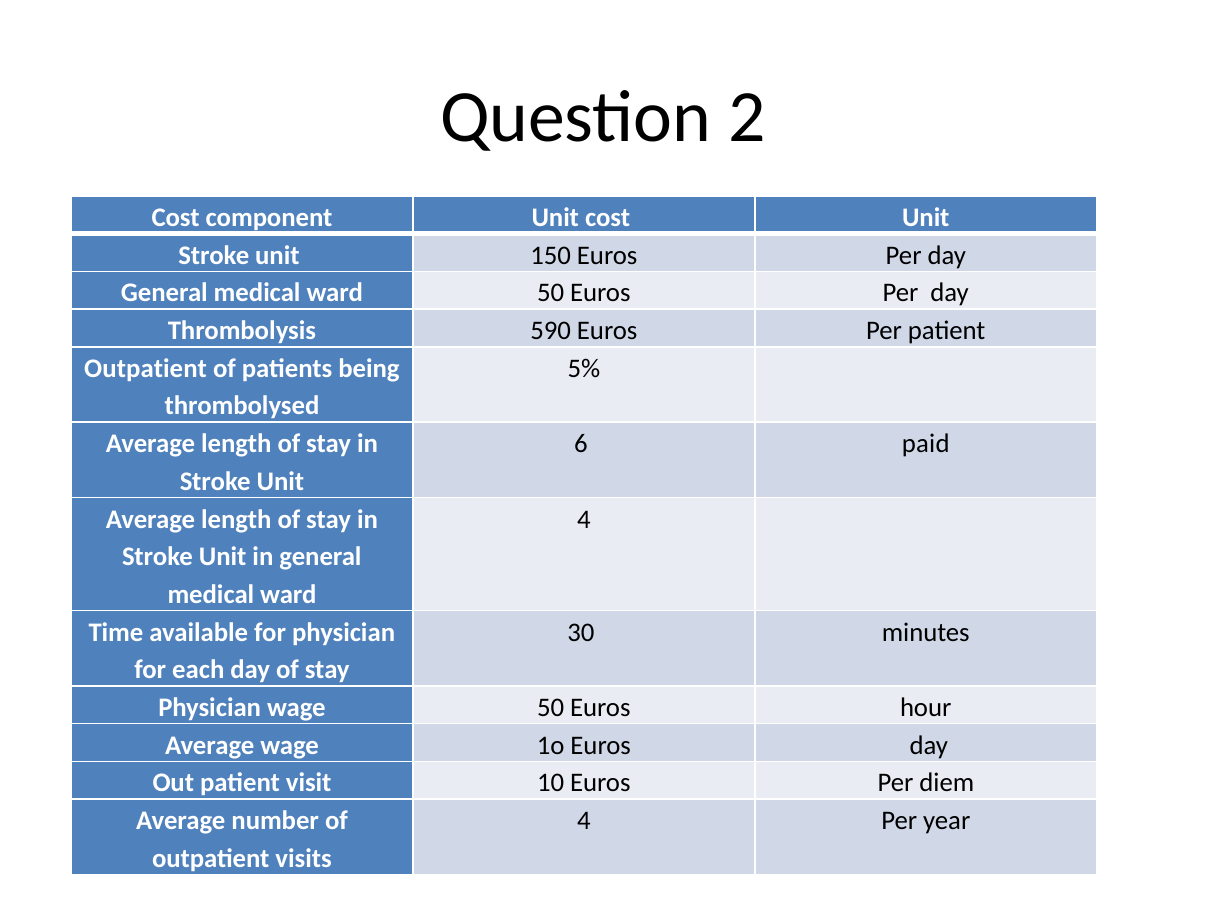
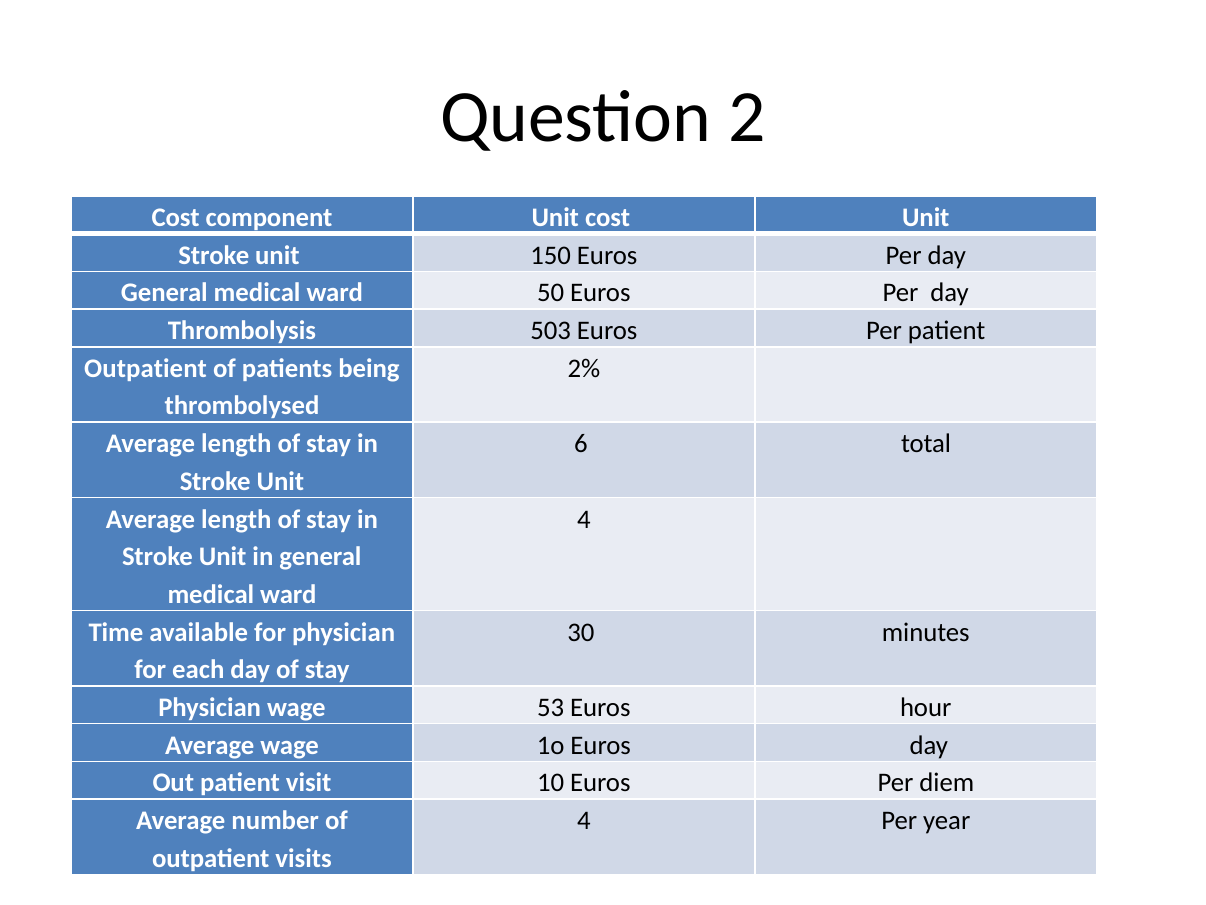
590: 590 -> 503 (551, 331)
5%: 5% -> 2% (584, 368)
paid: paid -> total (926, 444)
wage 50: 50 -> 53 (551, 707)
